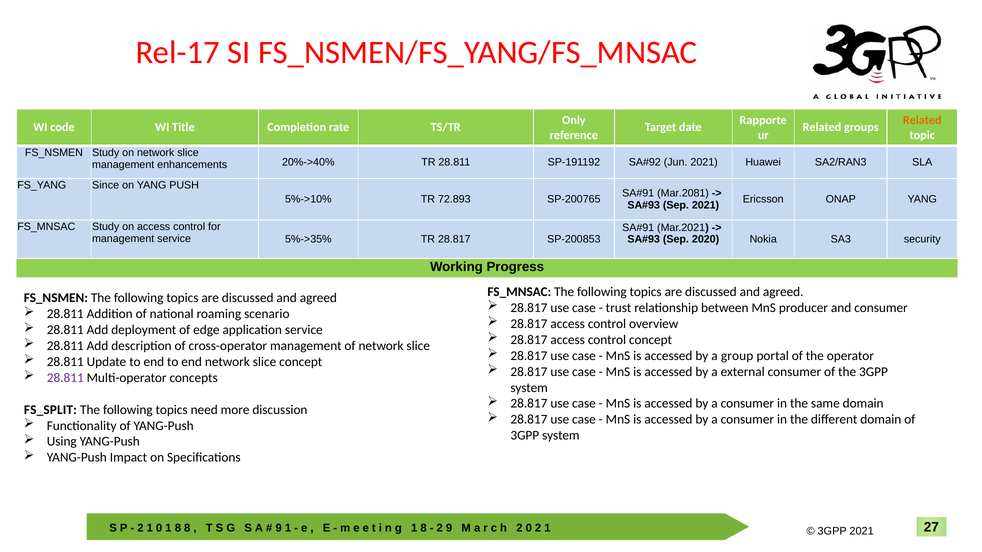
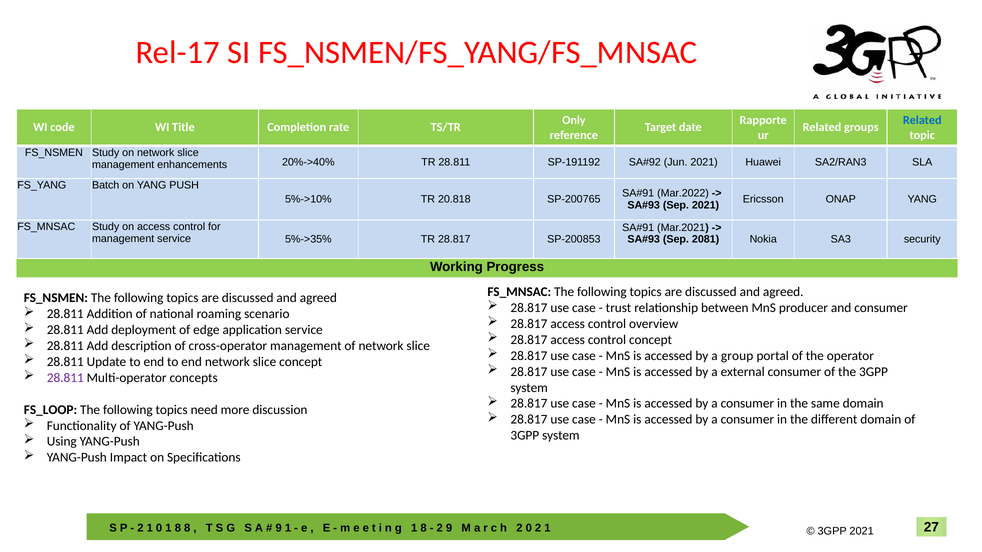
Related colour: orange -> blue (922, 120)
Since: Since -> Batch (106, 186)
Mar.2081: Mar.2081 -> Mar.2022 (683, 194)
72.893: 72.893 -> 20.818 (454, 200)
2020: 2020 -> 2081 (706, 240)
FS_SPLIT: FS_SPLIT -> FS_LOOP (50, 410)
